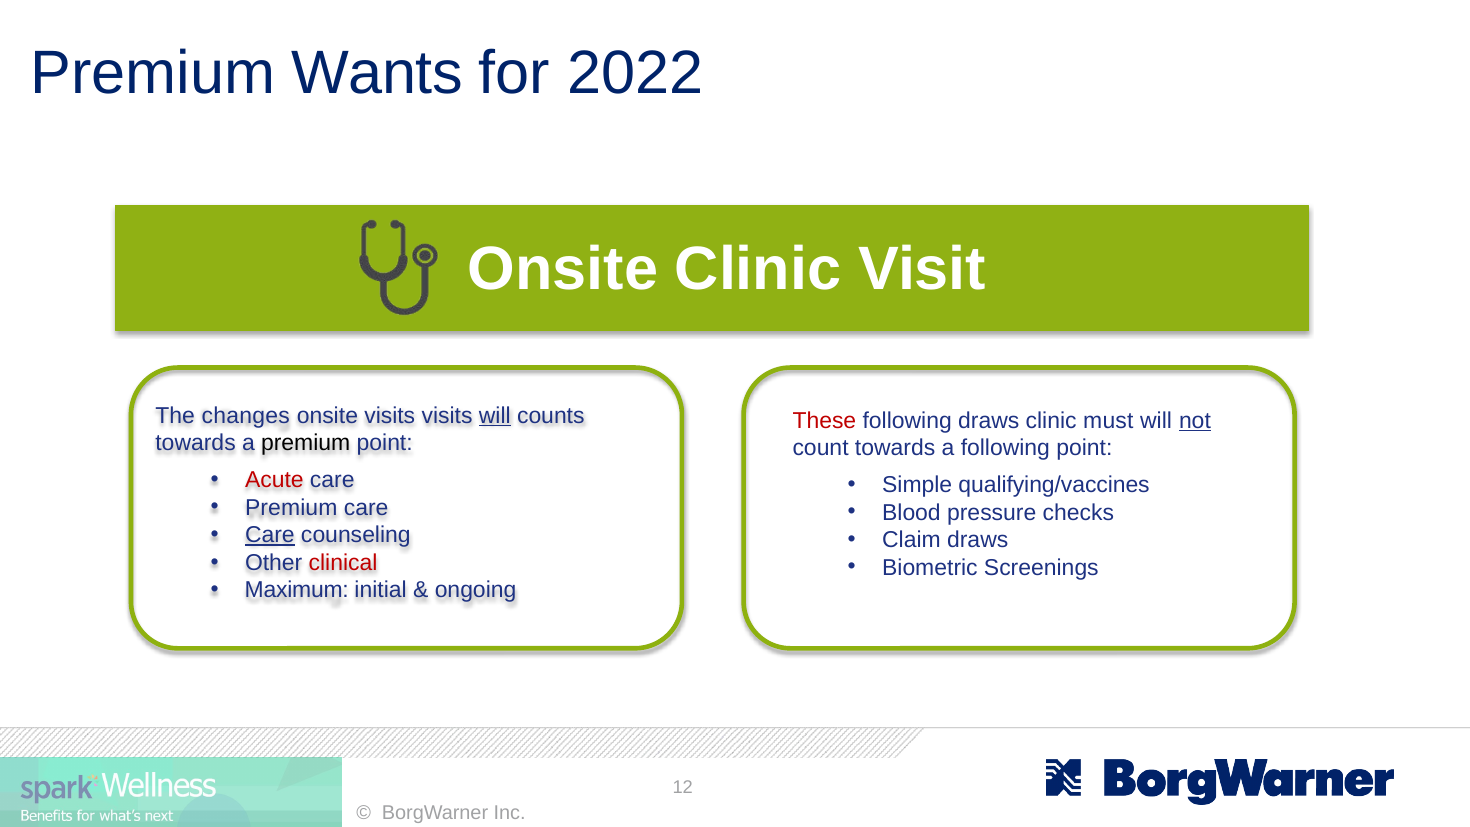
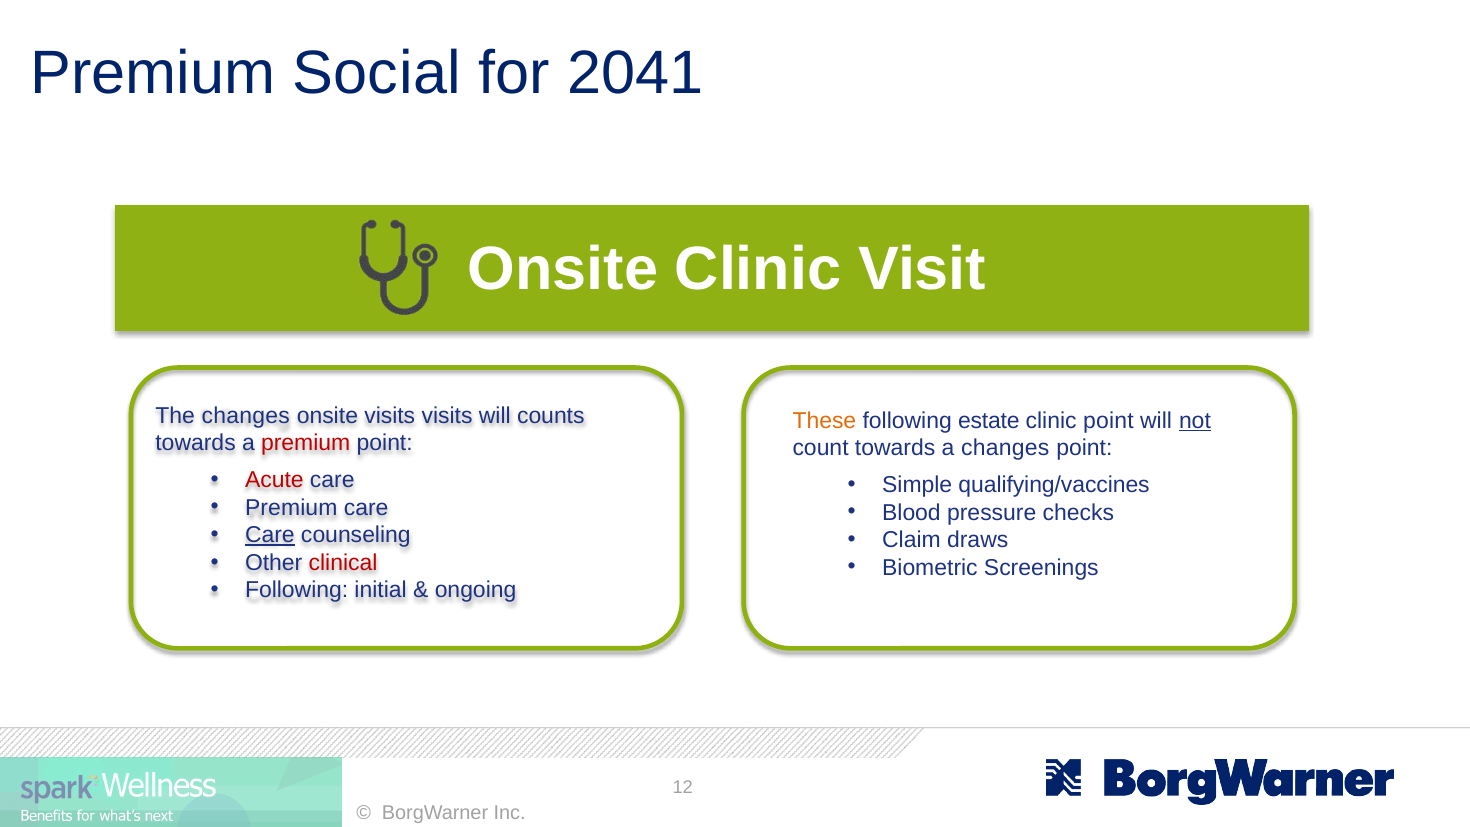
Wants: Wants -> Social (377, 73)
2022: 2022 -> 2041 (635, 73)
will underline: present -> none (495, 416)
These colour: red -> orange (824, 420)
following draws: draws -> estate (989, 420)
clinic must: must -> point (1108, 420)
premium colour: black -> red (306, 443)
a following: following -> changes (1005, 448)
Maximum: Maximum -> Following (297, 590)
